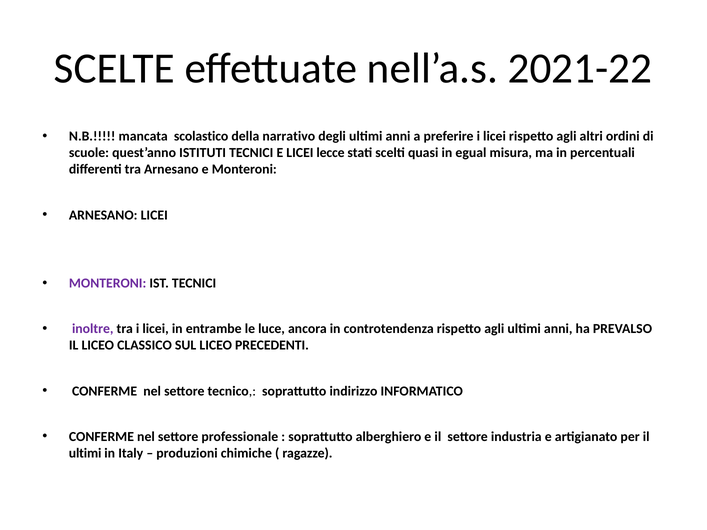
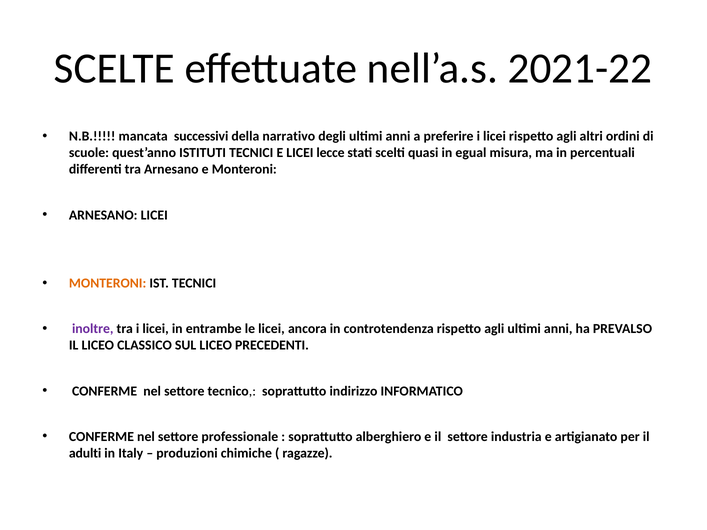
scolastico: scolastico -> successivi (201, 136)
MONTERONI colour: purple -> orange (108, 283)
le luce: luce -> licei (271, 329)
ultimi: ultimi -> adulti (85, 453)
